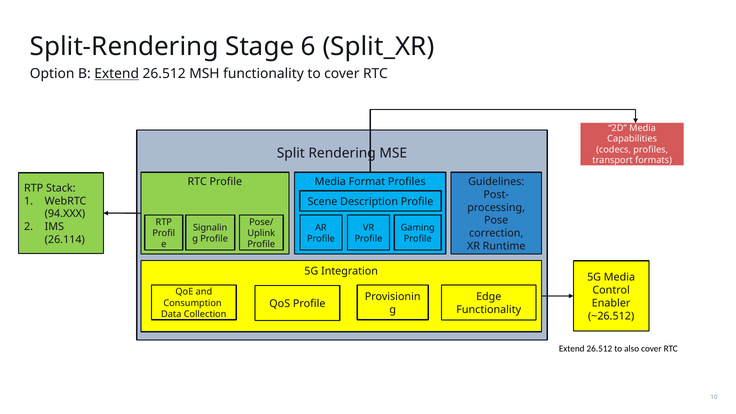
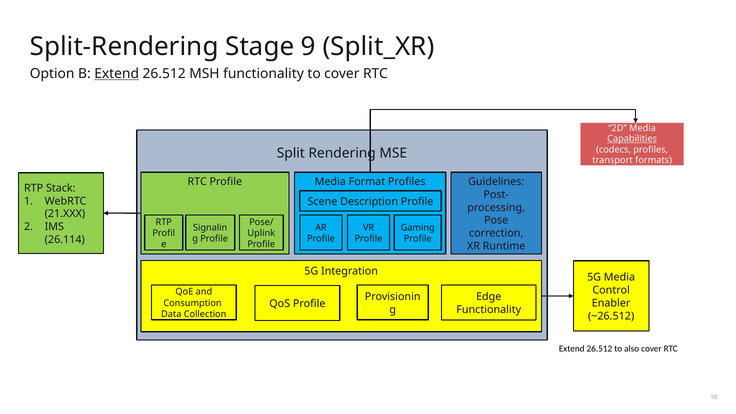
6: 6 -> 9 (308, 47)
Capabilities underline: none -> present (632, 139)
94.XXX: 94.XXX -> 21.XXX (65, 214)
